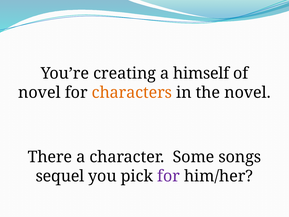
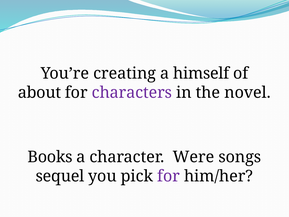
novel: novel -> about (39, 93)
characters colour: orange -> purple (132, 93)
There: There -> Books (50, 157)
Some: Some -> Were (193, 157)
